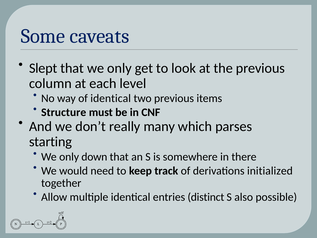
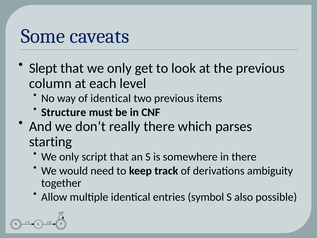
really many: many -> there (159, 126)
down: down -> script (94, 157)
initialized: initialized -> ambiguity (270, 171)
distinct: distinct -> symbol (206, 197)
